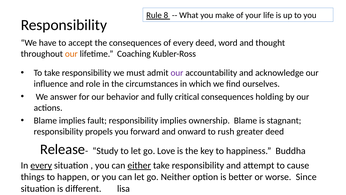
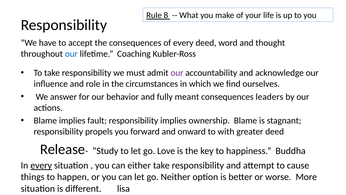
our colour: orange -> blue (71, 54)
critical: critical -> meant (187, 97)
holding: holding -> leaders (269, 97)
rush: rush -> with (226, 131)
either underline: present -> none (139, 165)
Since: Since -> More (306, 177)
